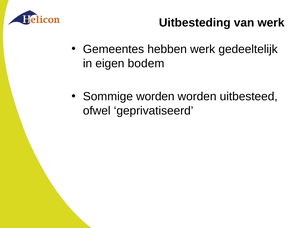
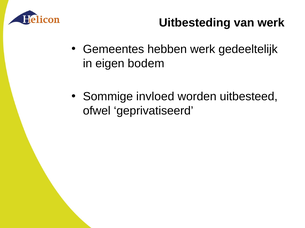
Sommige worden: worden -> invloed (155, 97)
